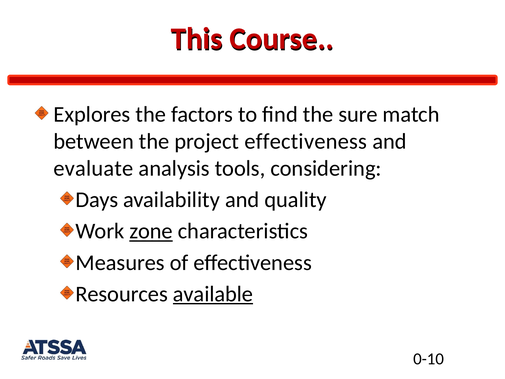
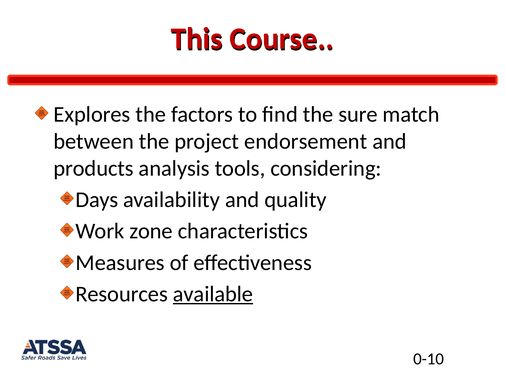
project effectiveness: effectiveness -> endorsement (306, 141)
evaluate: evaluate -> products (94, 168)
zone underline: present -> none (151, 231)
